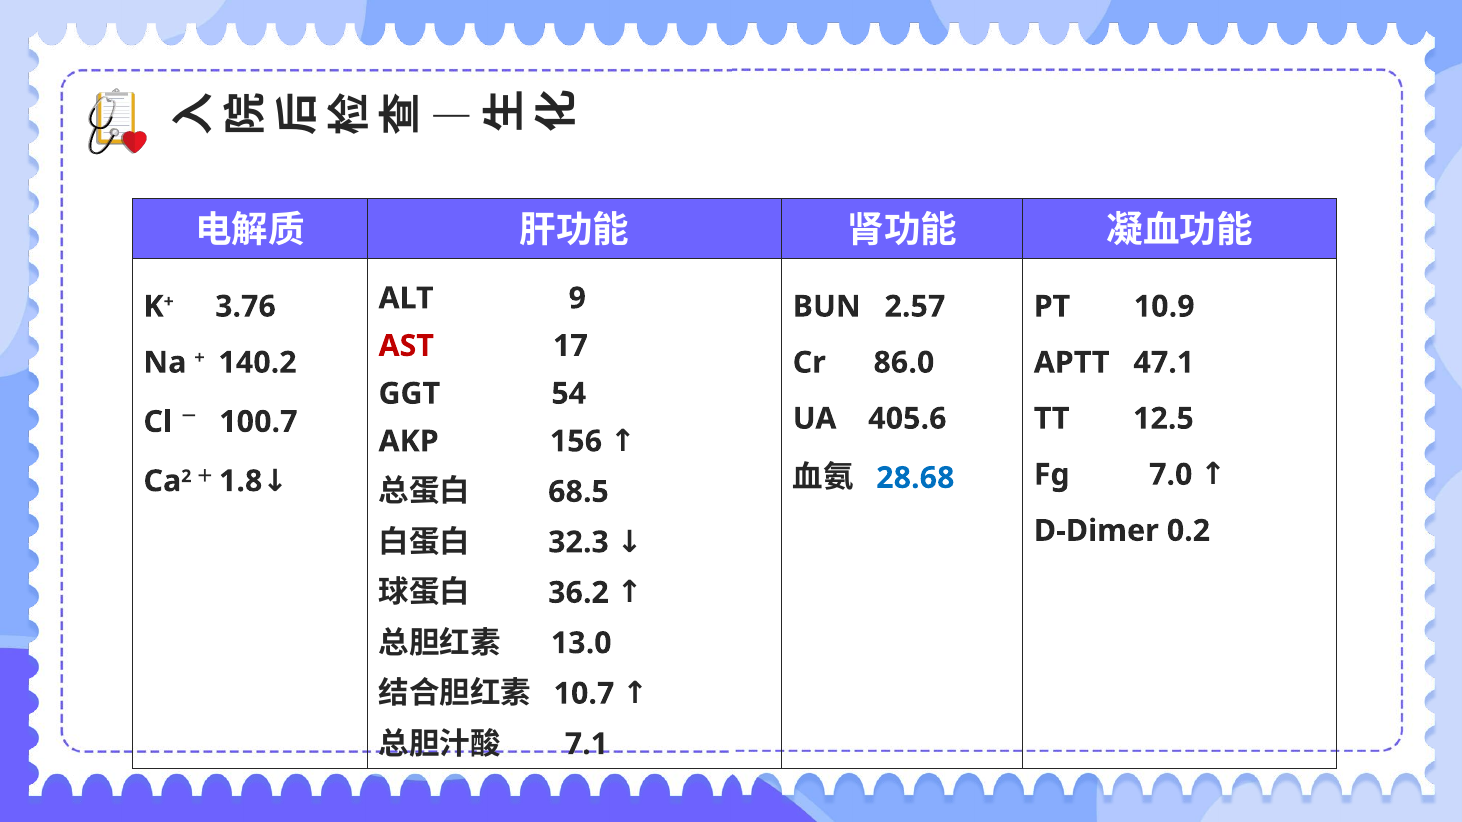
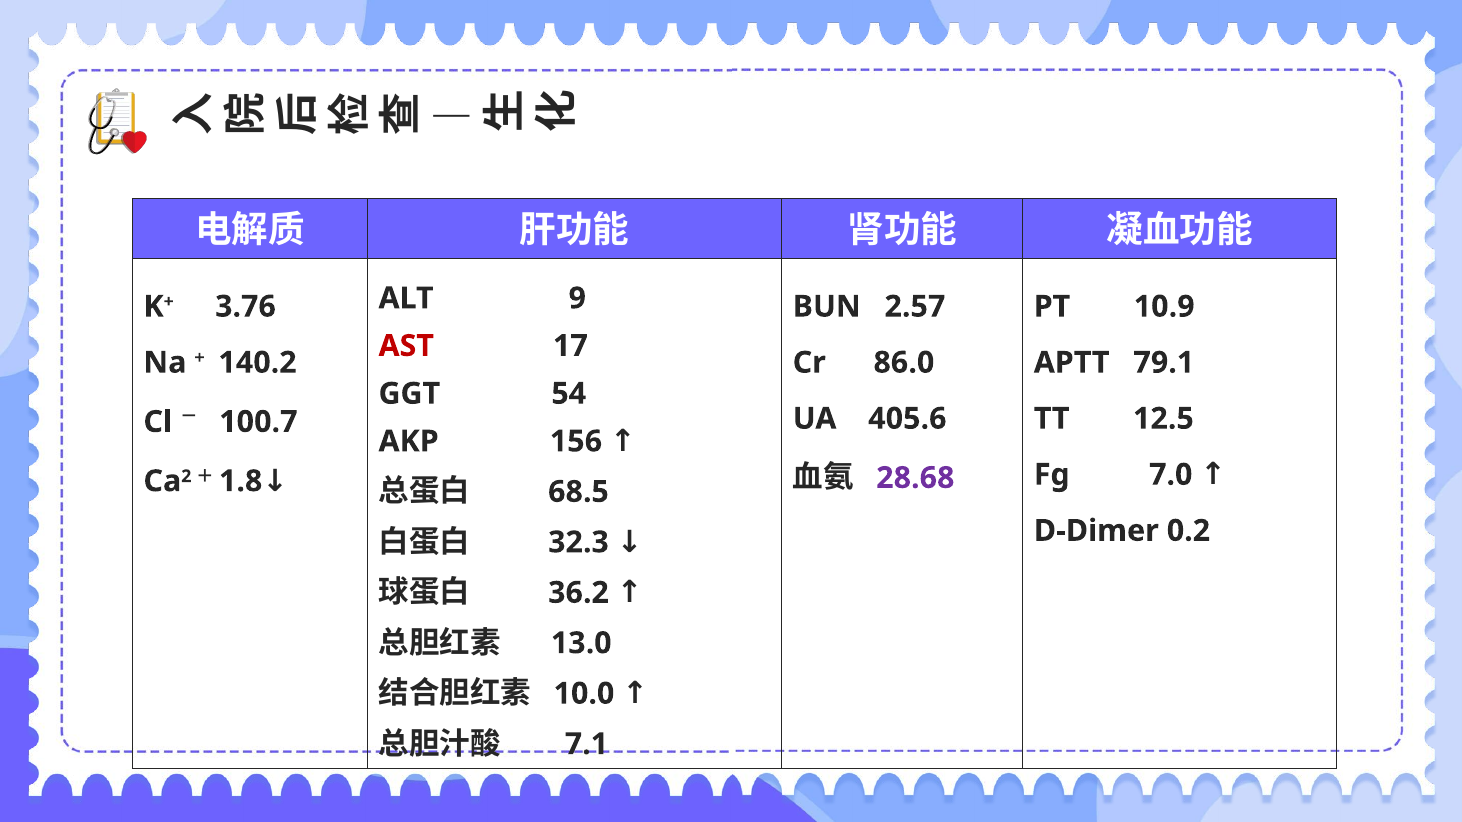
47.1: 47.1 -> 79.1 (1164, 363)
28.68 colour: blue -> purple (915, 478)
10.7: 10.7 -> 10.0 (584, 694)
